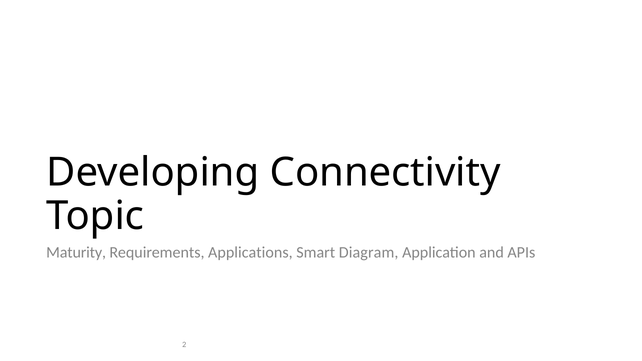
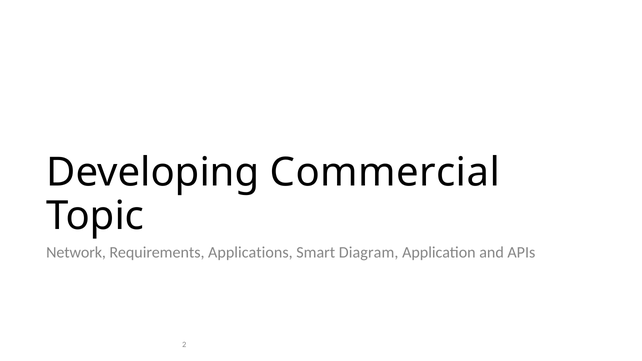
Connectivity: Connectivity -> Commercial (385, 173)
Maturity: Maturity -> Network (76, 253)
